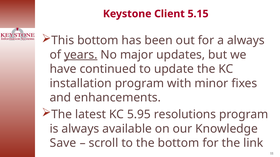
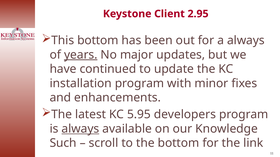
5.15: 5.15 -> 2.95 (198, 14)
resolutions: resolutions -> developers (185, 115)
always underline: none -> present (80, 129)
Save: Save -> Such (63, 144)
